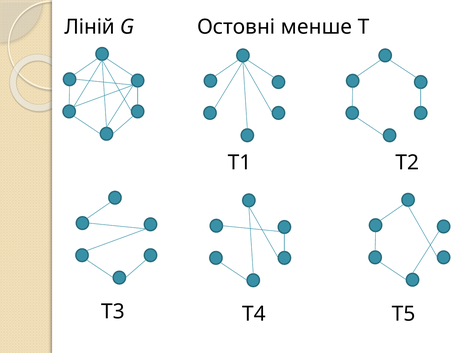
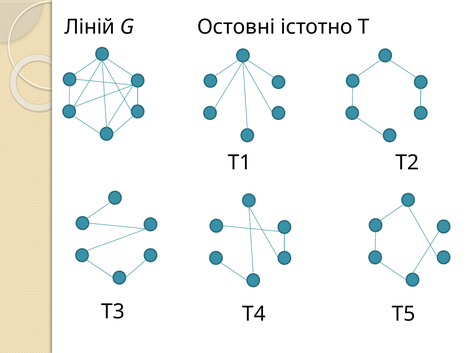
менше: менше -> істотно (317, 27)
